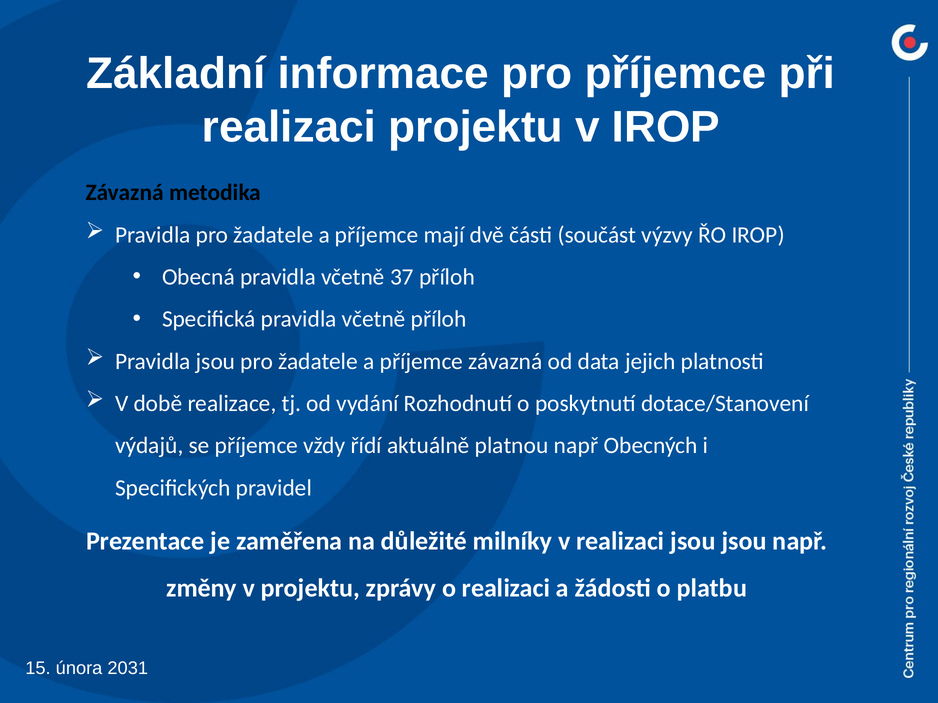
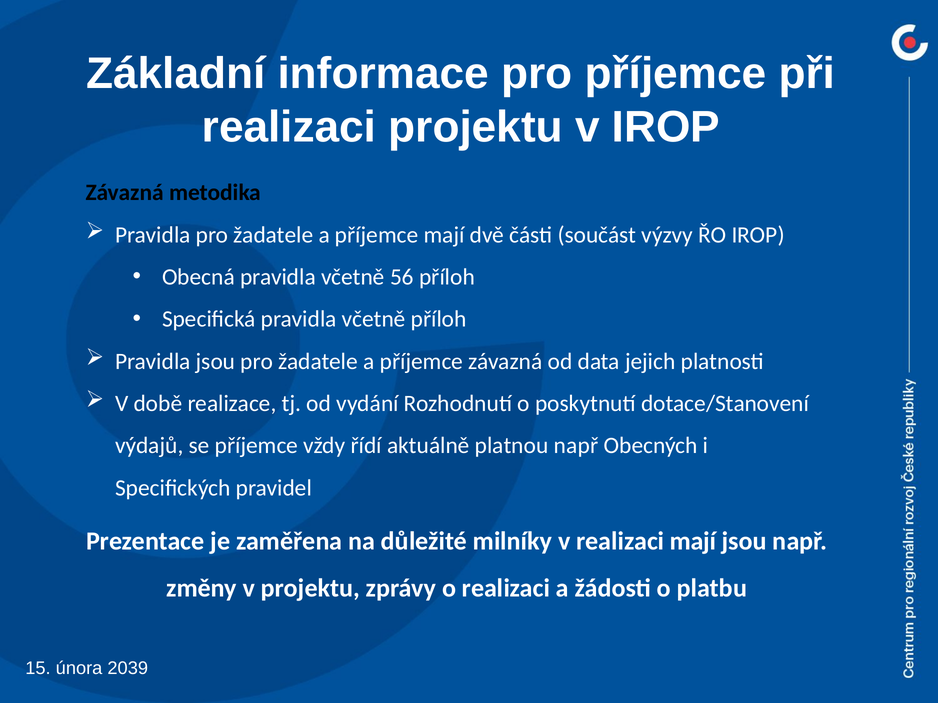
37: 37 -> 56 (402, 277)
realizaci jsou: jsou -> mají (693, 542)
2031: 2031 -> 2039 (128, 669)
